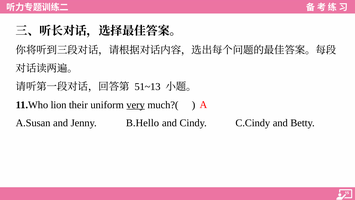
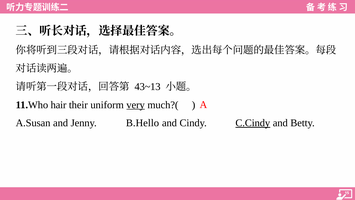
51~13: 51~13 -> 43~13 (148, 87)
lion: lion -> hair (59, 105)
C.Cindy underline: none -> present (253, 123)
